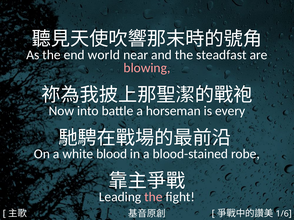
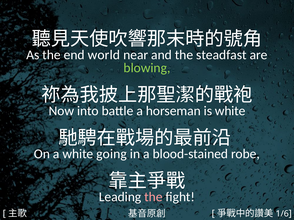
blowing colour: pink -> light green (147, 68)
is every: every -> white (230, 111)
blood: blood -> going (112, 154)
